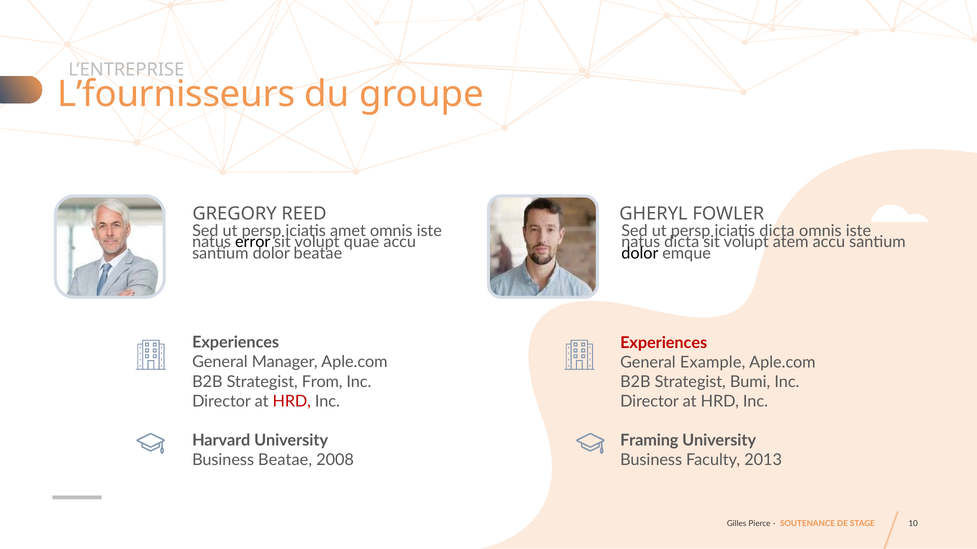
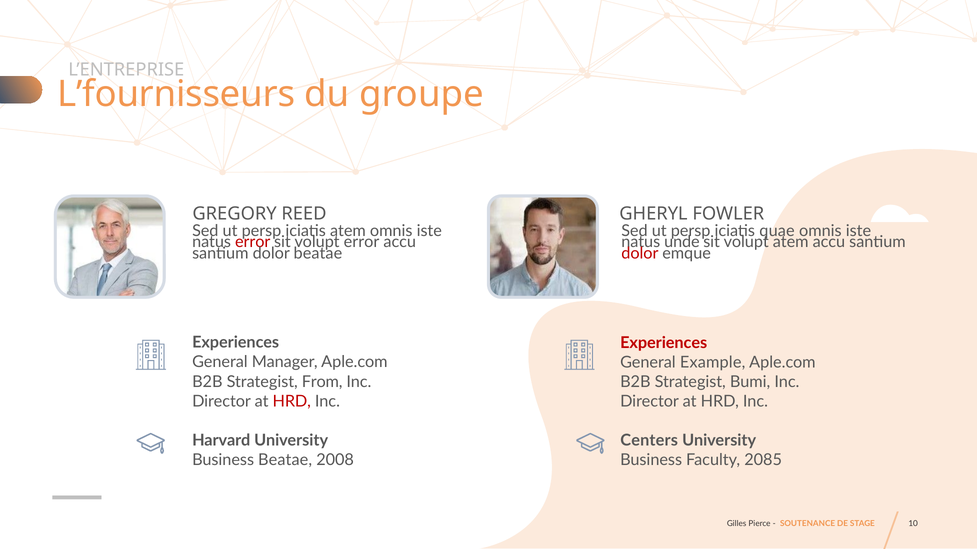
iciatis amet: amet -> atem (348, 231)
iciatis dicta: dicta -> quae (777, 231)
error colour: black -> red (253, 242)
volupt quae: quae -> error (362, 242)
natus dicta: dicta -> unde (682, 242)
dolor colour: black -> red (640, 254)
Framing: Framing -> Centers (649, 441)
2013: 2013 -> 2085 (763, 460)
